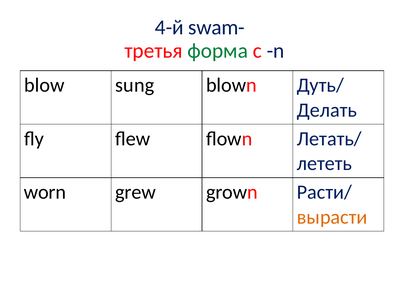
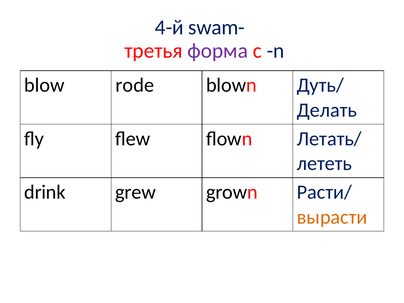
форма colour: green -> purple (218, 51)
sung: sung -> rode (135, 85)
worn: worn -> drink (45, 192)
